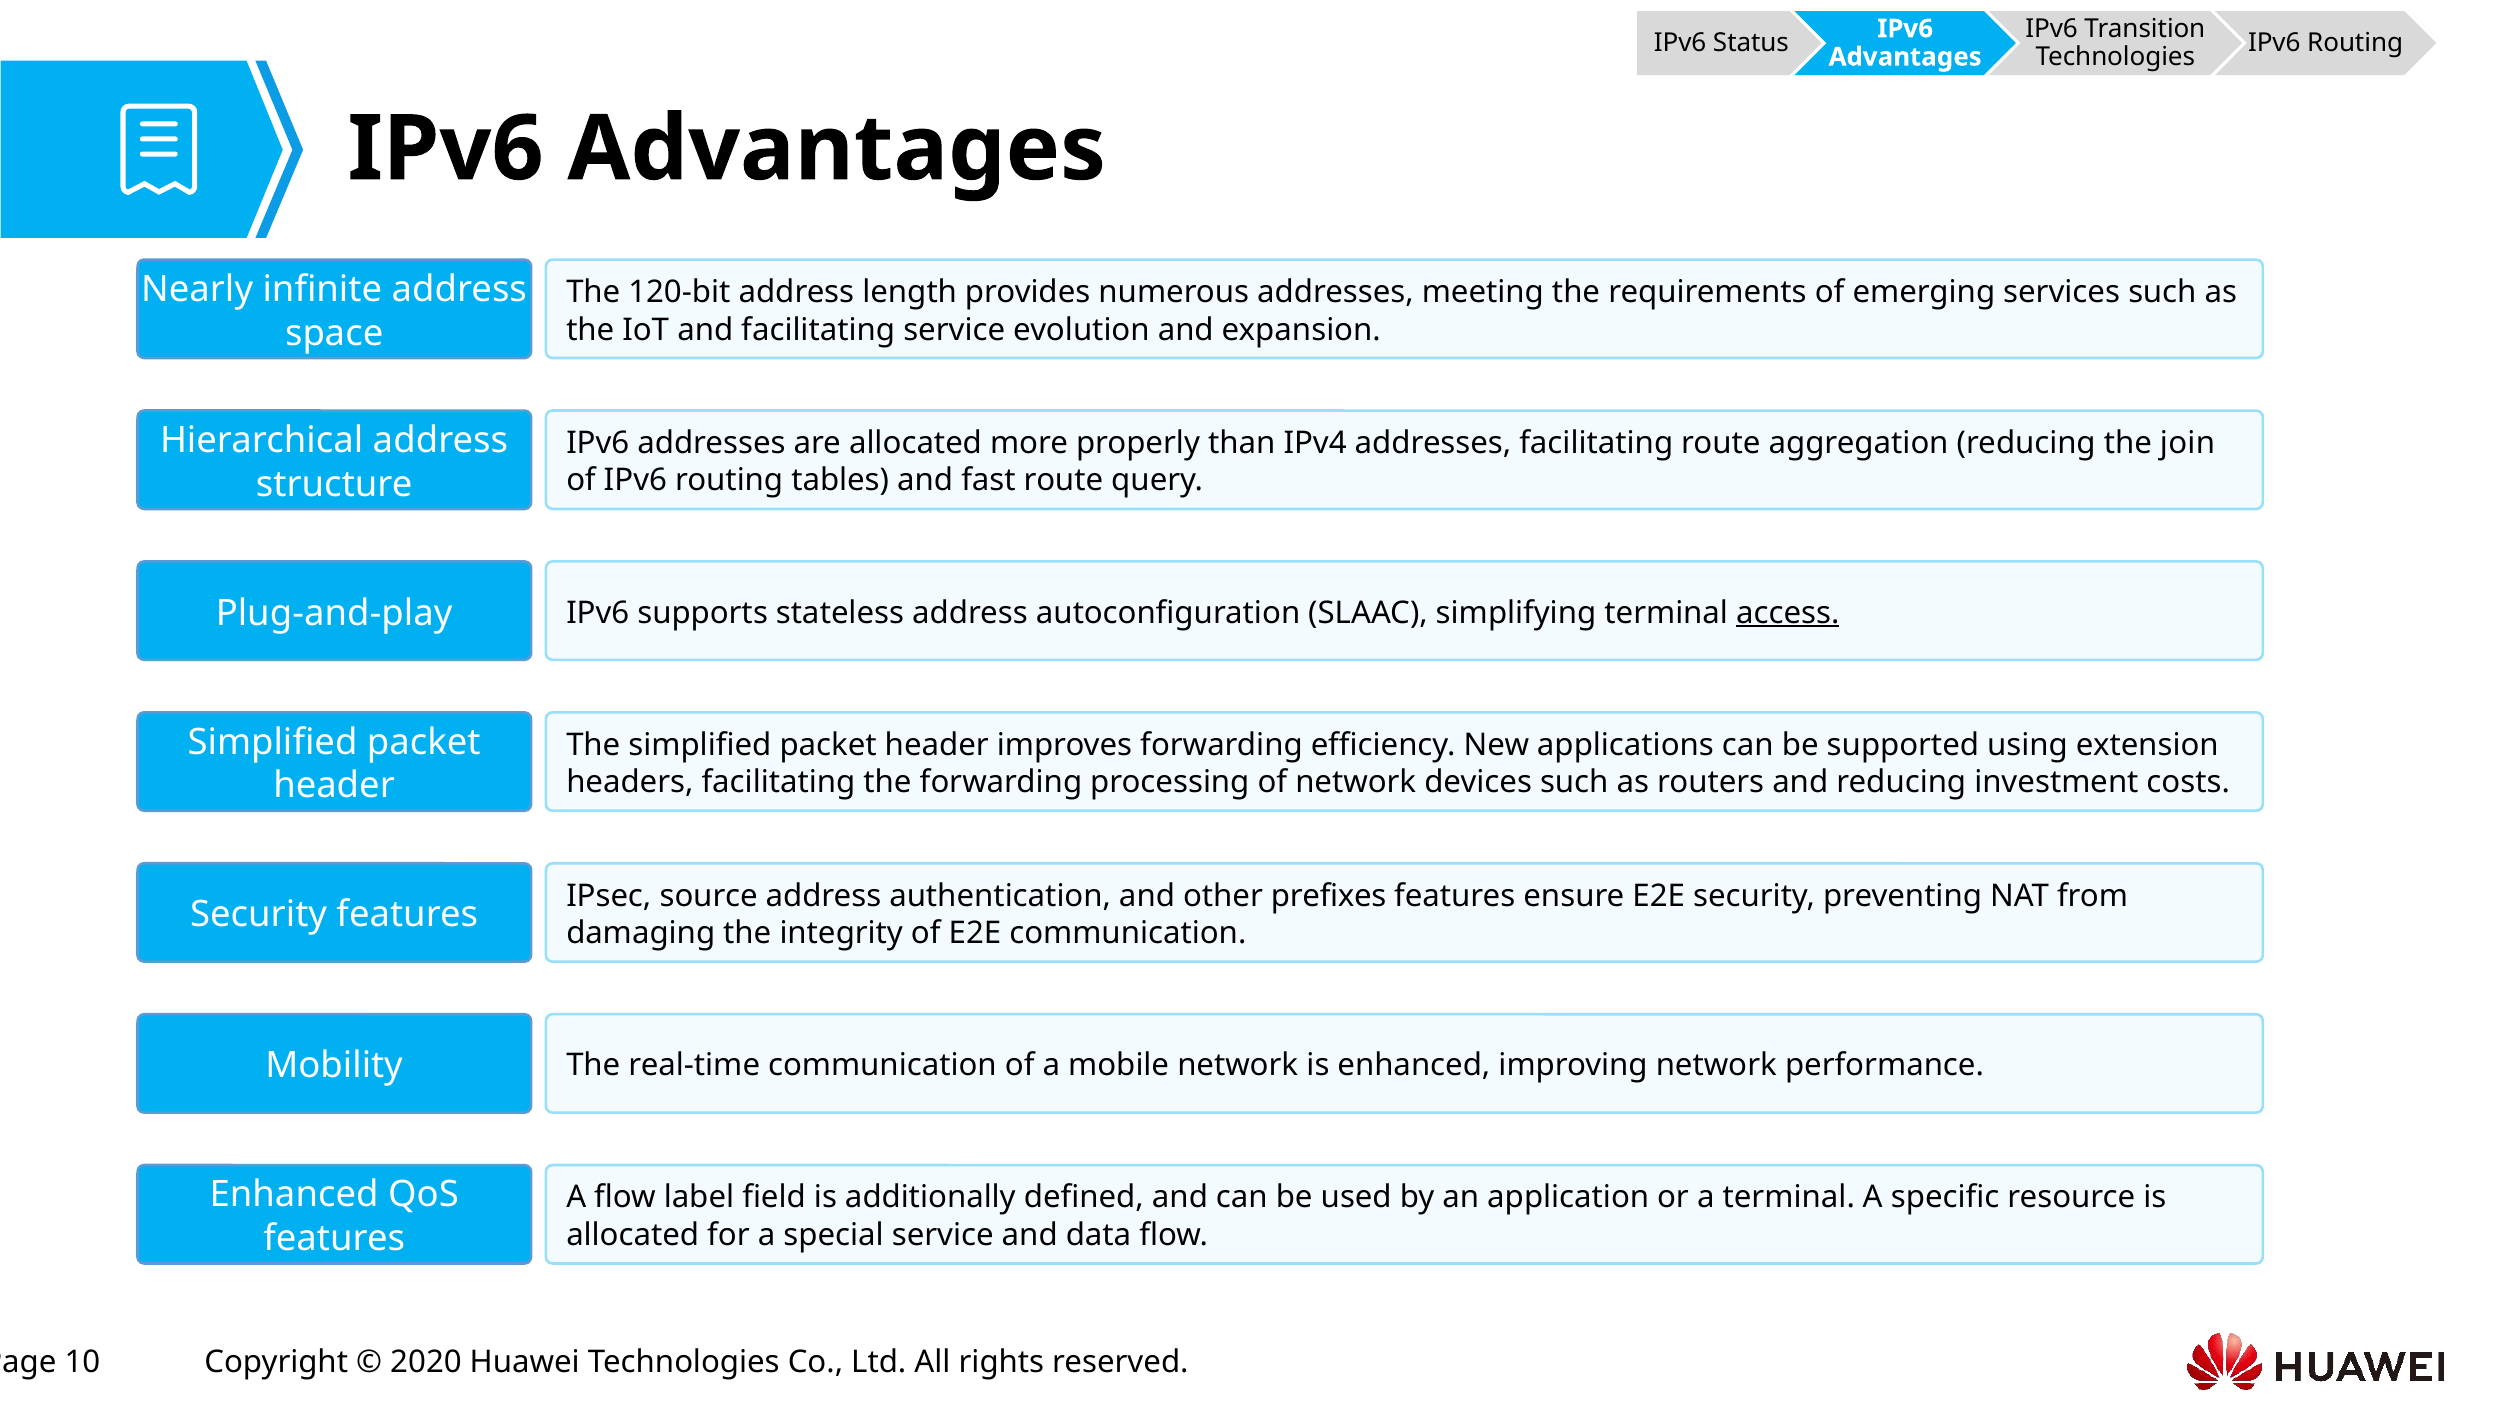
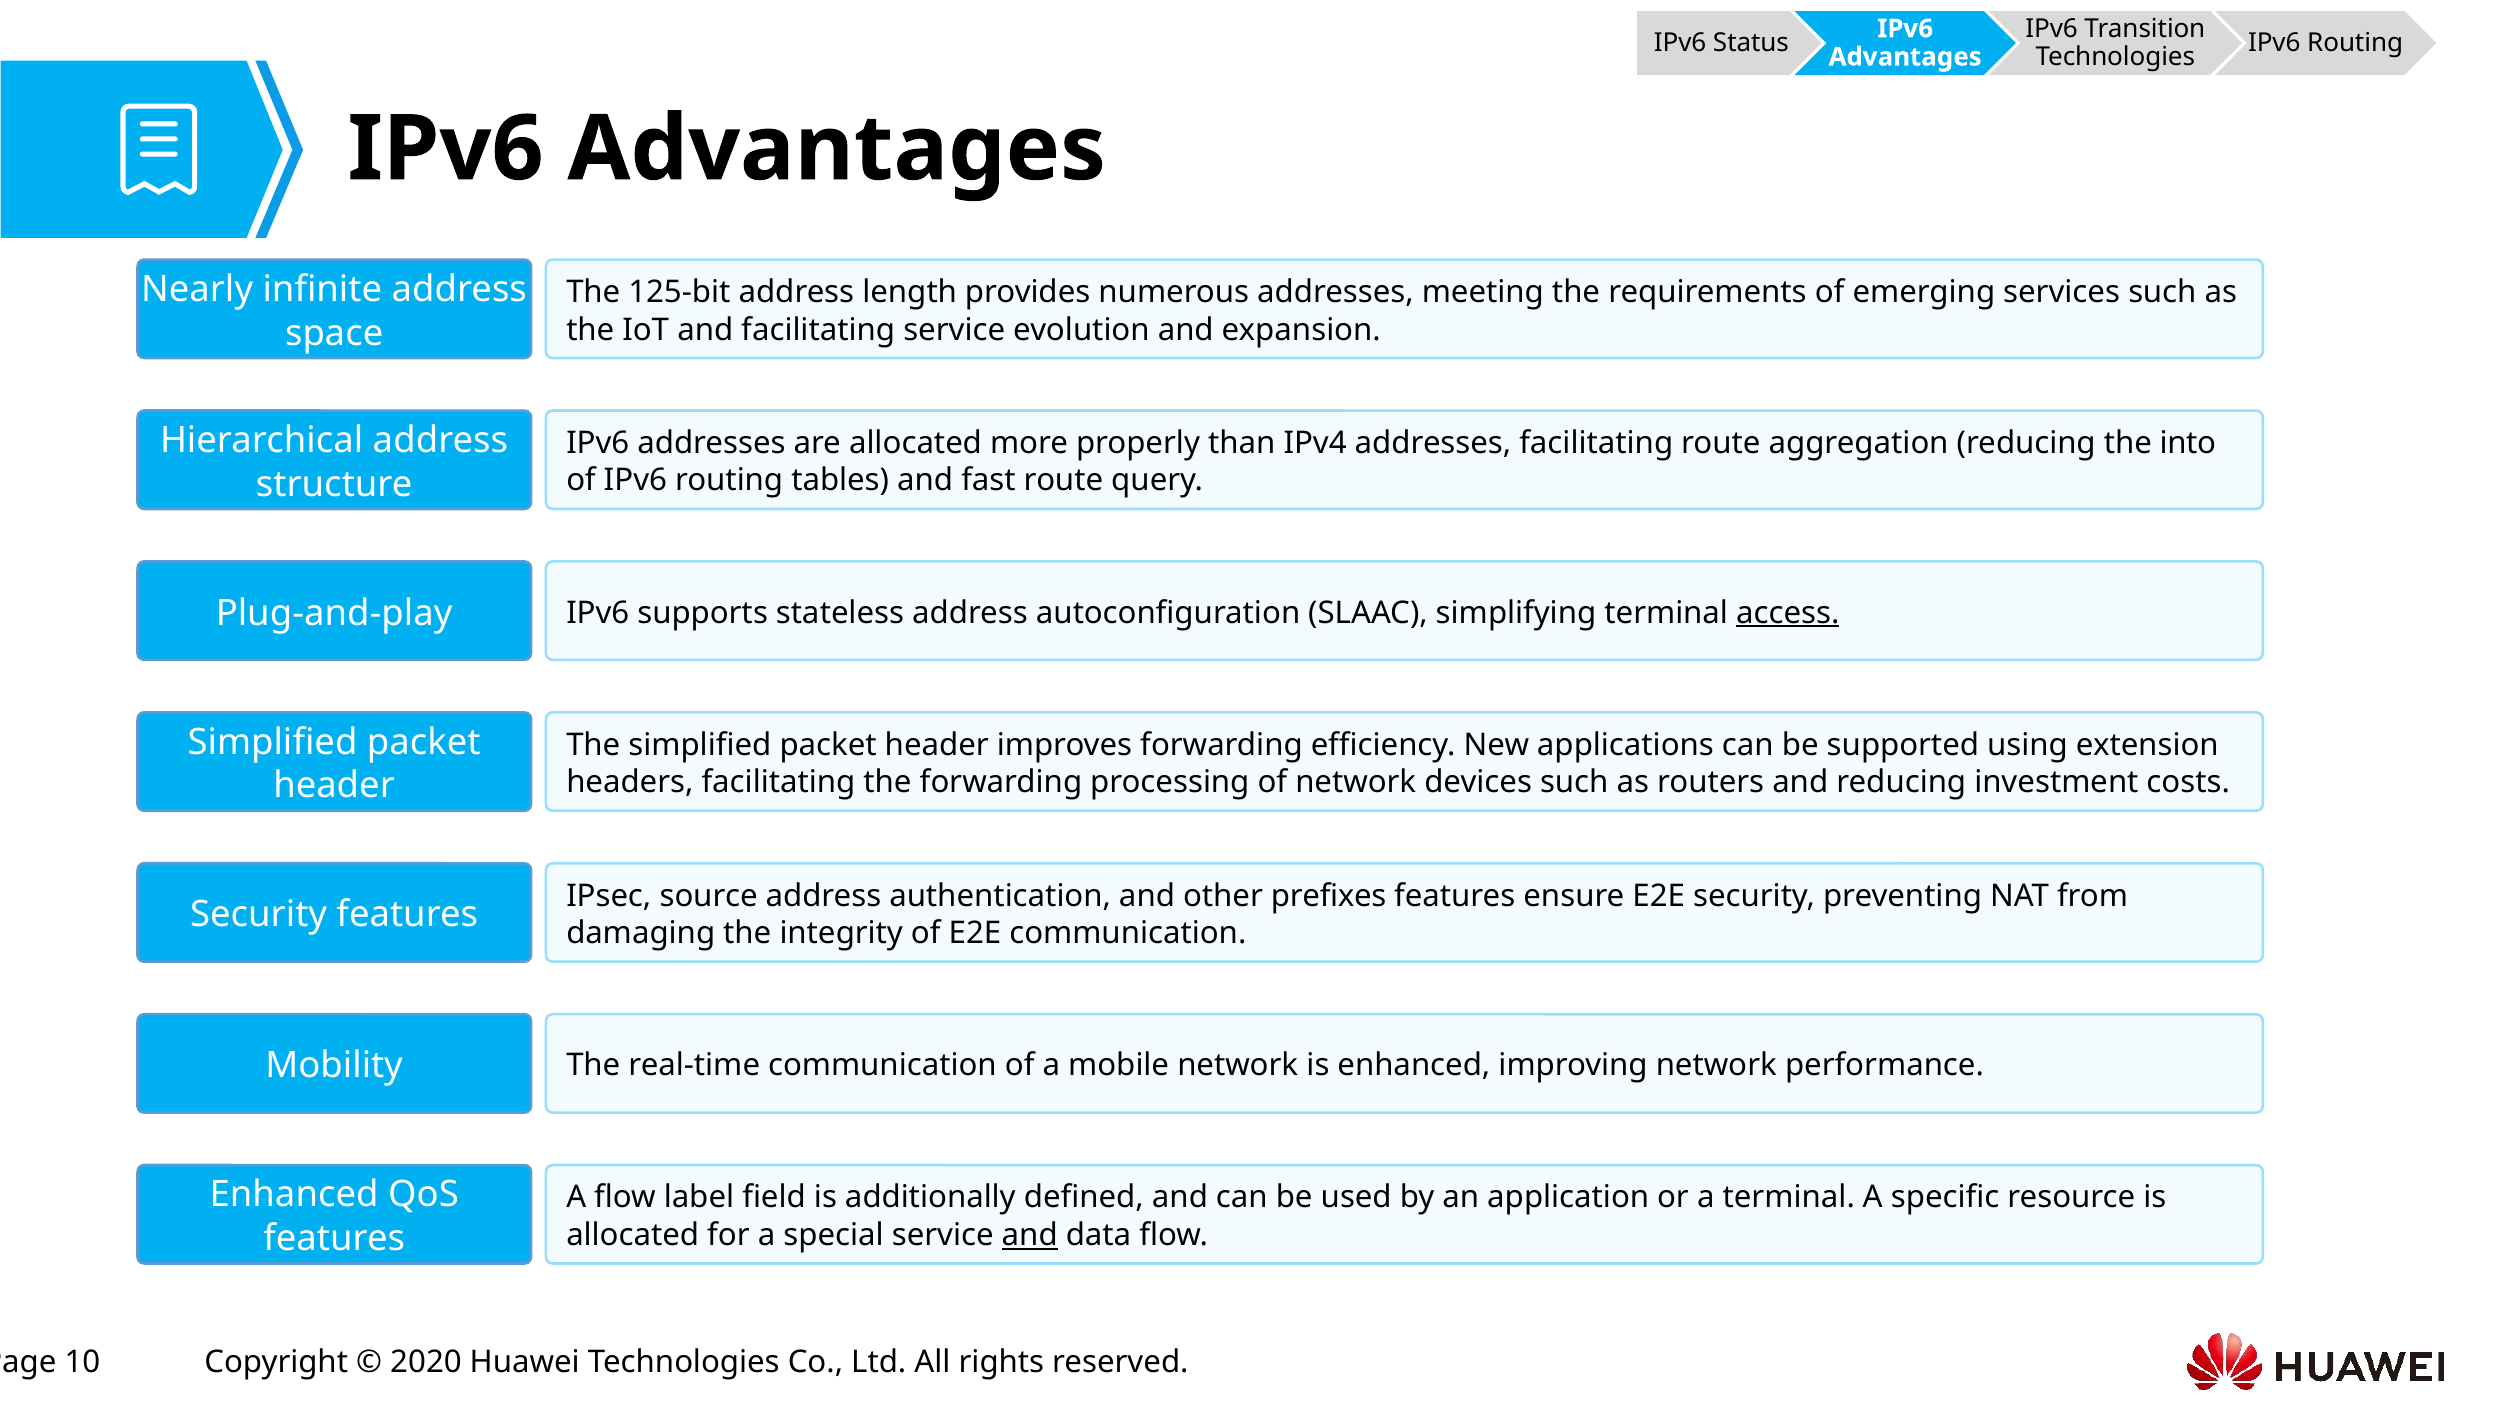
120-bit: 120-bit -> 125-bit (679, 292)
join: join -> into (2188, 443)
and underline: none -> present (1030, 1235)
